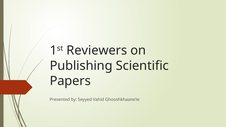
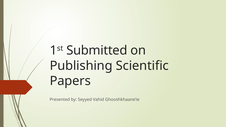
Reviewers: Reviewers -> Submitted (97, 50)
